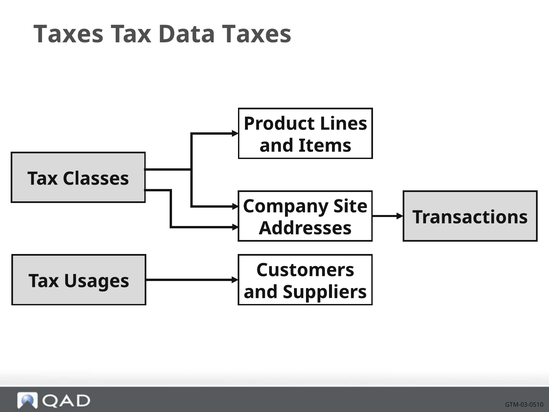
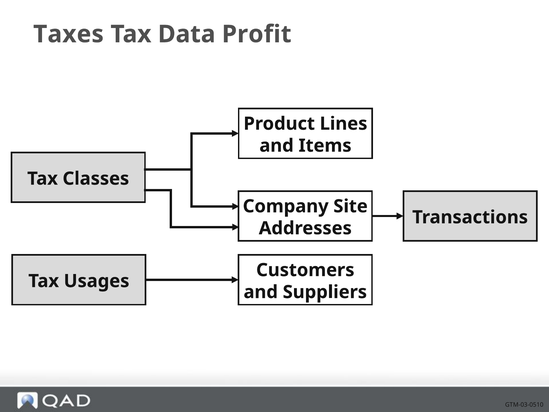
Data Taxes: Taxes -> Profit (257, 34)
